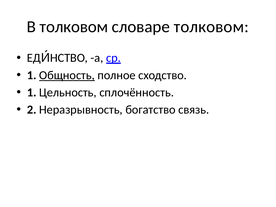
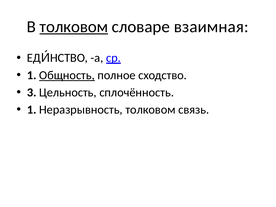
толковом underline: none -> present (74, 27)
словаре толковом: толковом -> взаимная (211, 27)
1: 1 -> 3 (32, 93)
2: 2 -> 1 (32, 110)
Неразрывность богатство: богатство -> толковом (150, 110)
